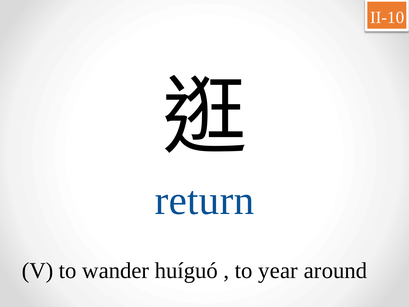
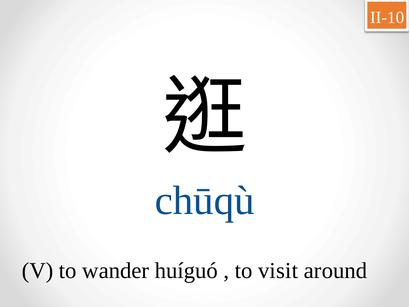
return: return -> chūqù (205, 200)
year: year -> visit (278, 270)
